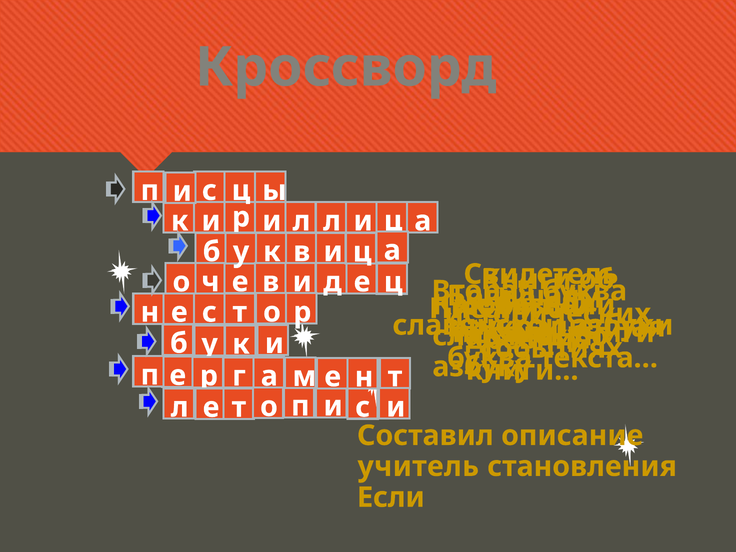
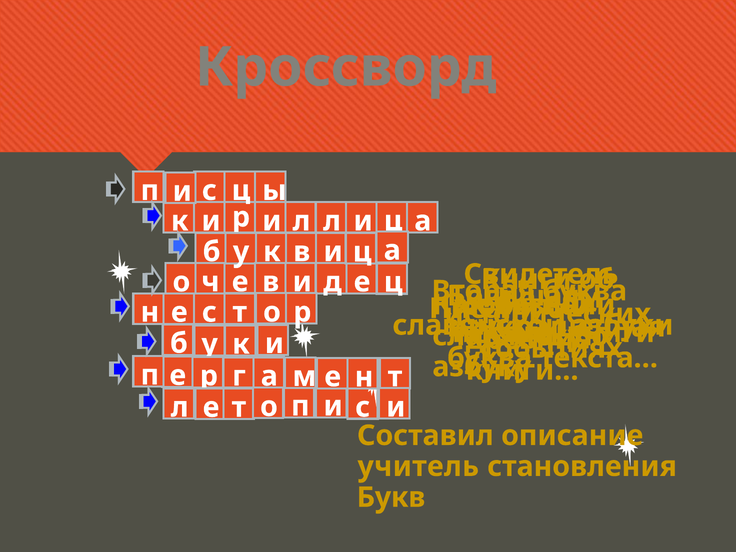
Если: Если -> Букв (391, 497)
